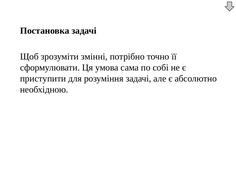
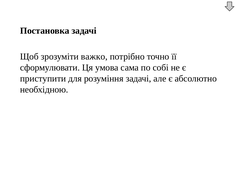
змінні: змінні -> важко (94, 57)
